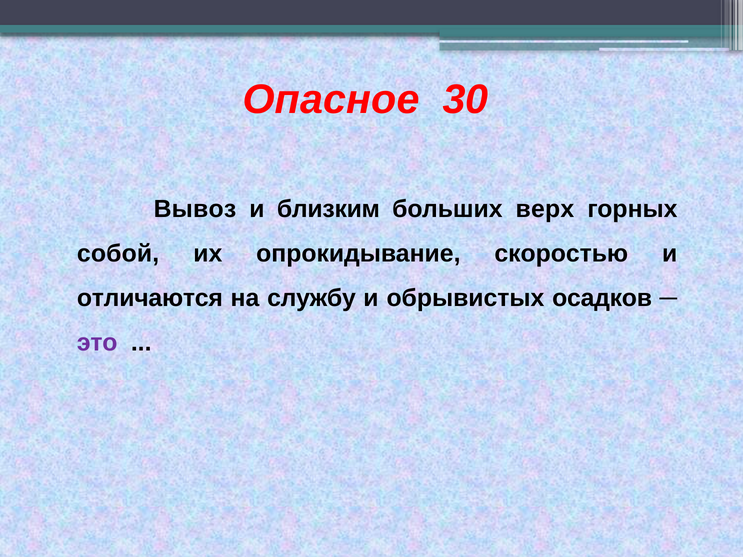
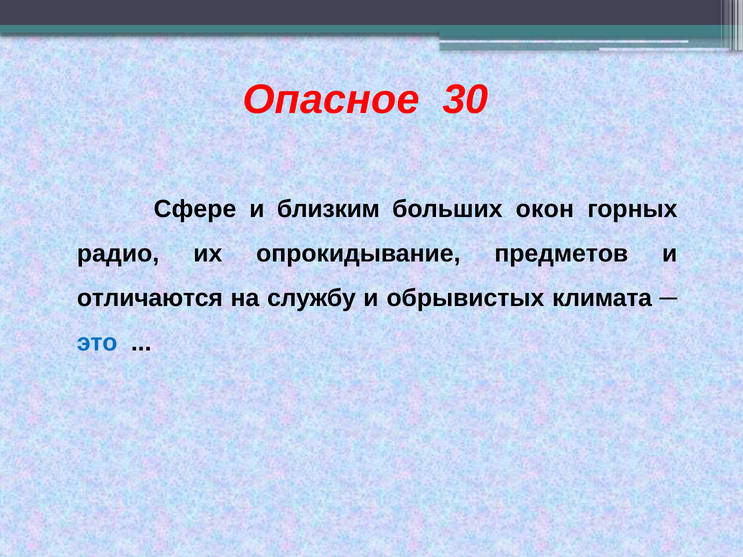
Вывоз: Вывоз -> Сфере (195, 209)
верх: верх -> окон (545, 209)
собой: собой -> радио (118, 254)
скоростью: скоростью -> предметов (561, 254)
осадков: осадков -> климата (602, 298)
это colour: purple -> blue (97, 343)
